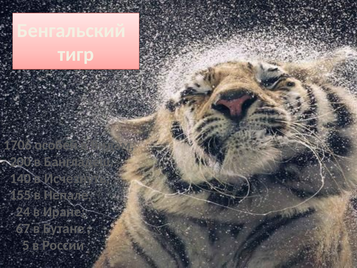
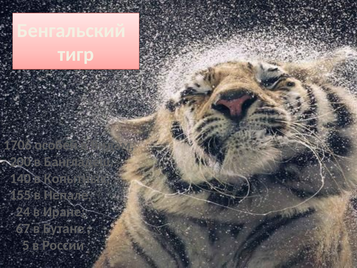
Исчезнуть: Исчезнуть -> Копытных (77, 178)
